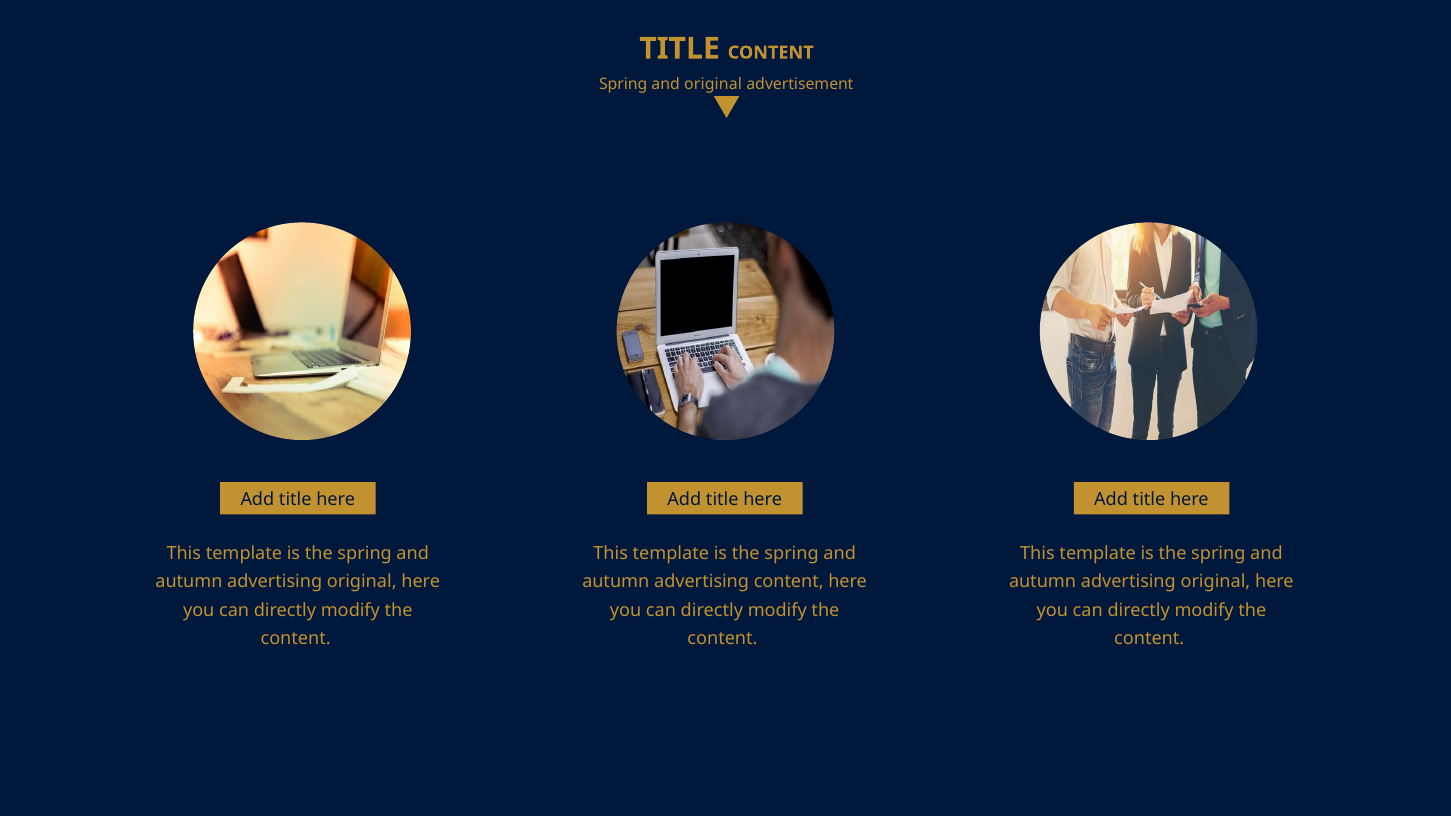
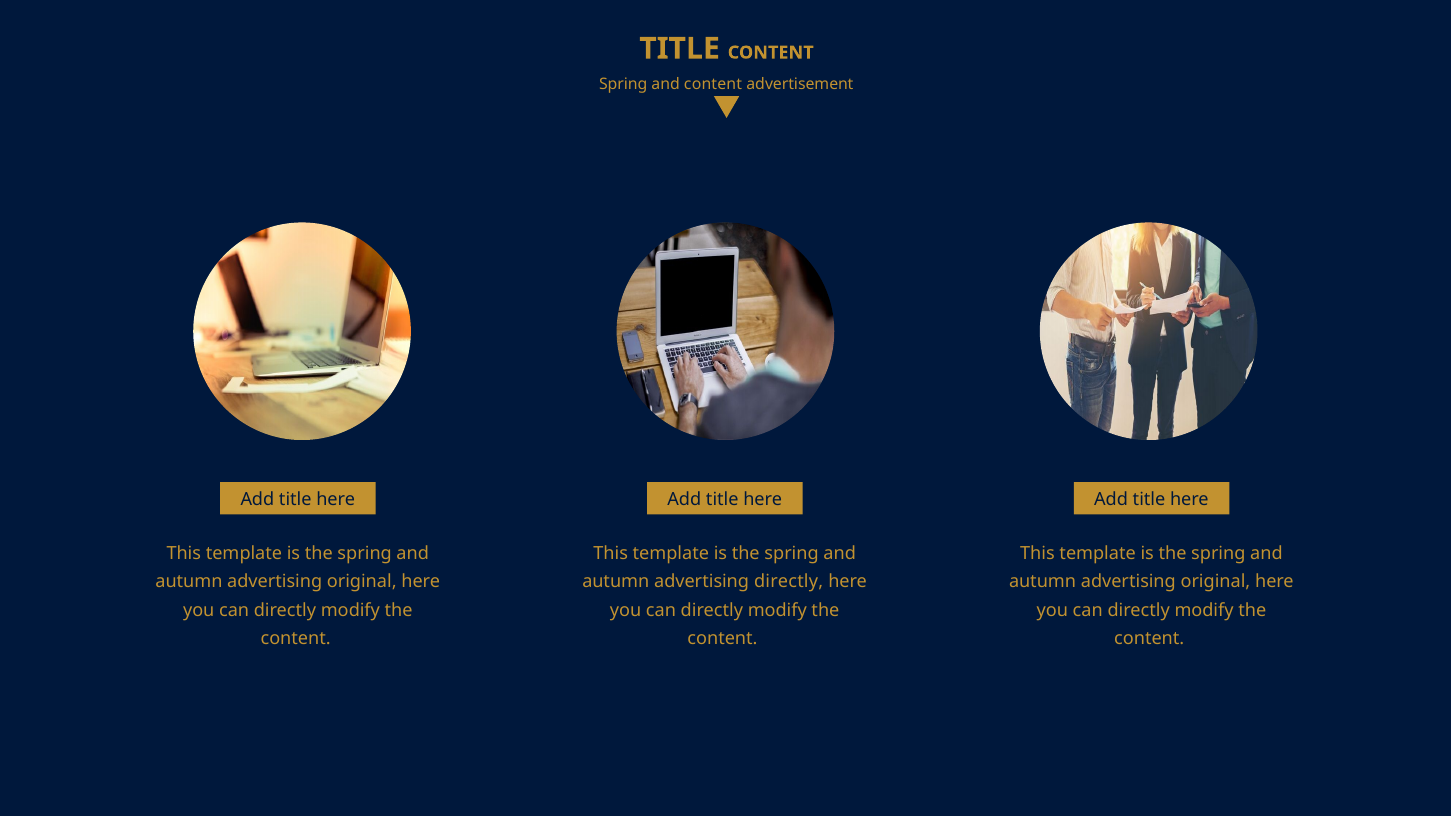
and original: original -> content (713, 84)
advertising content: content -> directly (789, 582)
